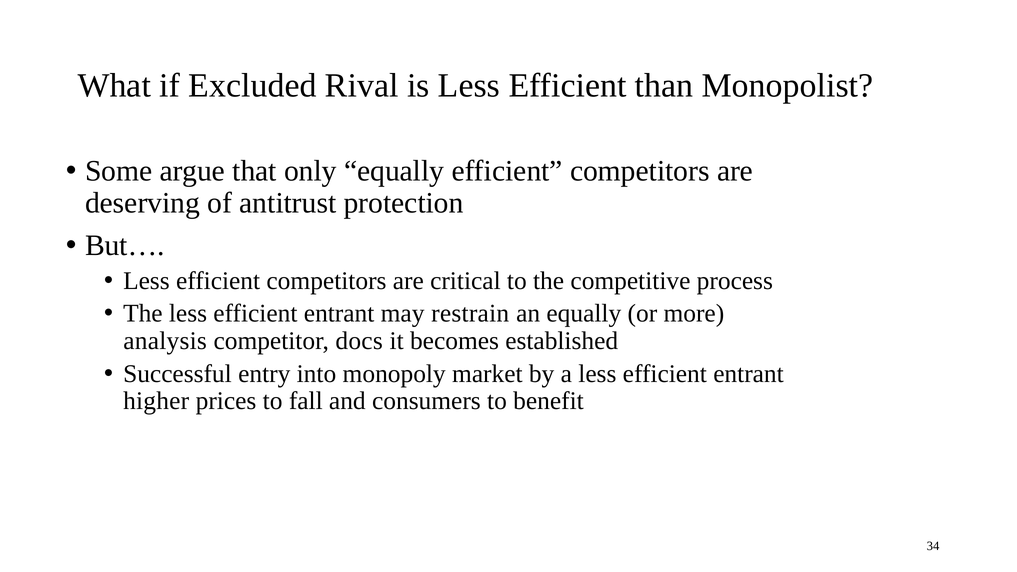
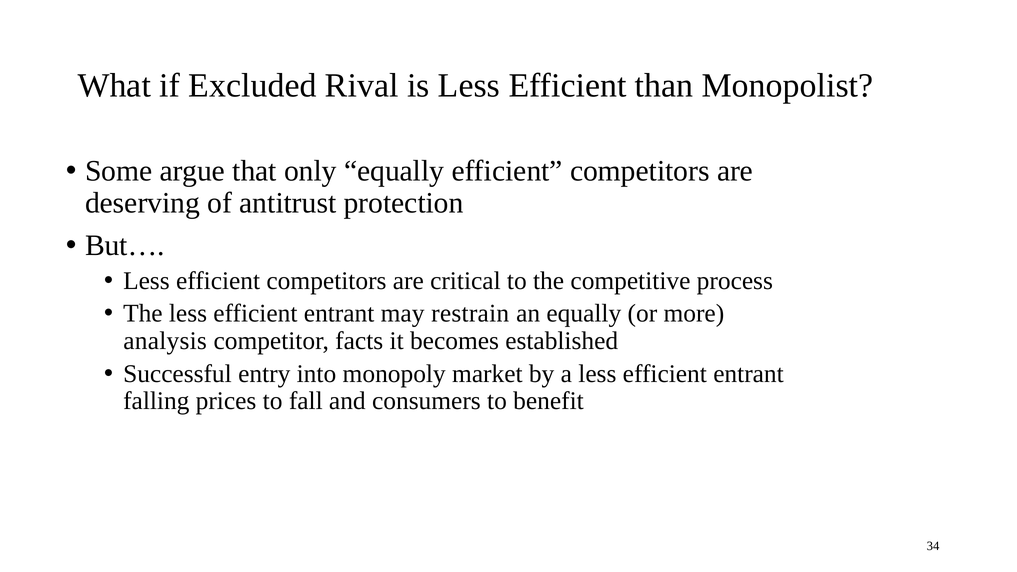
docs: docs -> facts (359, 341)
higher: higher -> falling (156, 401)
